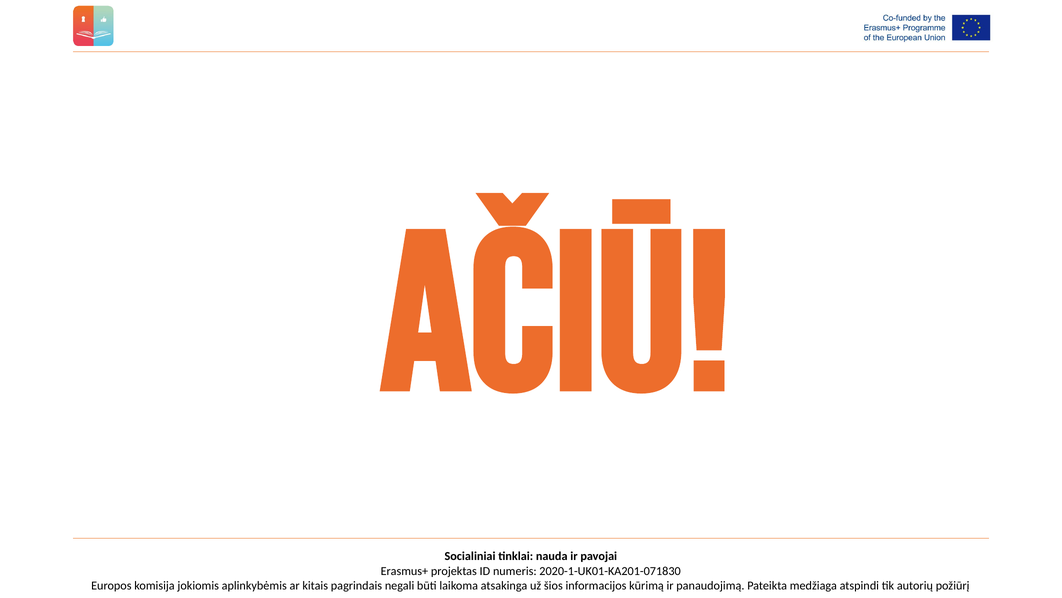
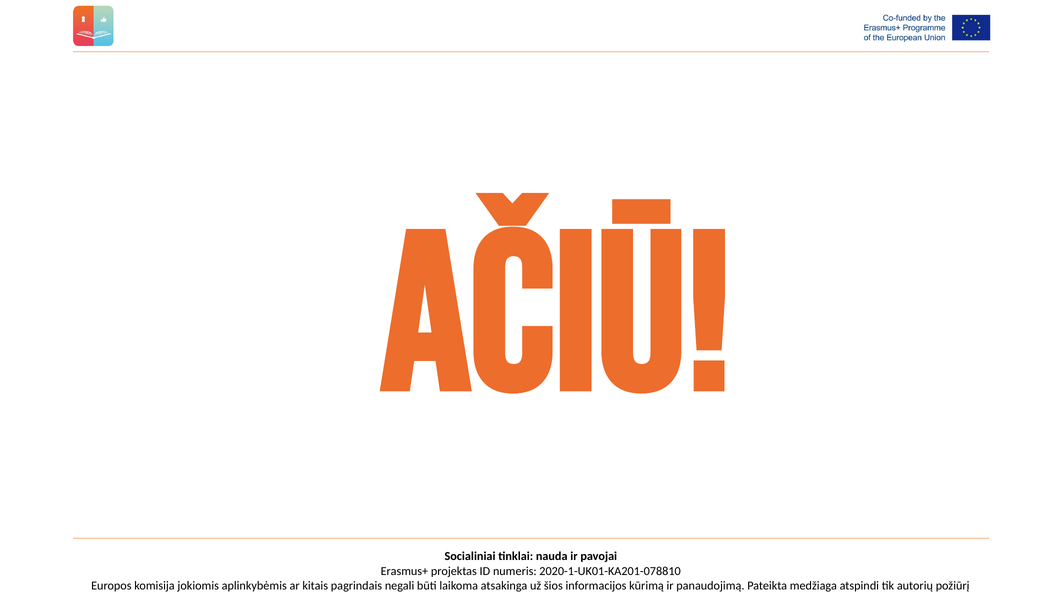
2020-1-UK01-KA201-071830: 2020-1-UK01-KA201-071830 -> 2020-1-UK01-KA201-078810 (610, 570)
